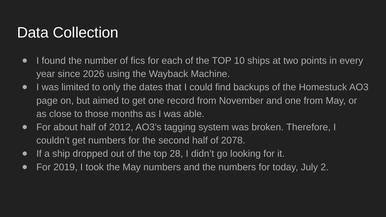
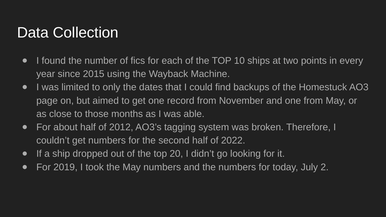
2026: 2026 -> 2015 (94, 74)
2078: 2078 -> 2022 (233, 141)
28: 28 -> 20 (176, 154)
